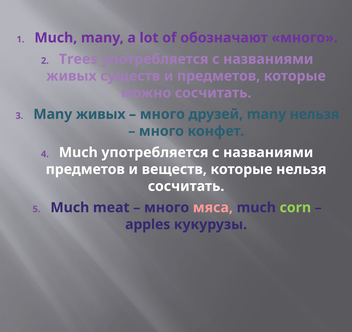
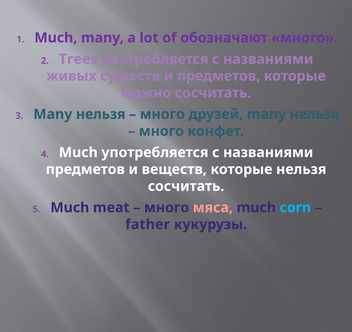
живых: живых -> нельзя (101, 114)
corn colour: light green -> light blue (295, 208)
apples: apples -> father (148, 225)
